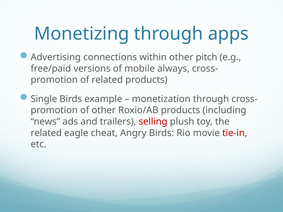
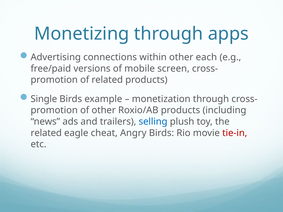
pitch: pitch -> each (206, 57)
always: always -> screen (173, 69)
selling colour: red -> blue (153, 122)
